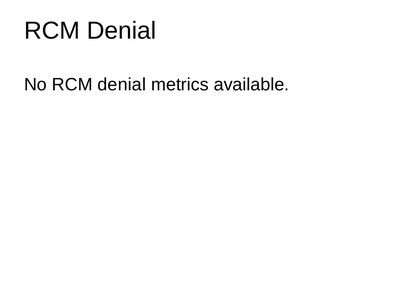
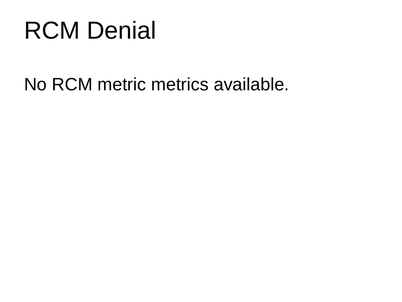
No RCM denial: denial -> metric (122, 84)
